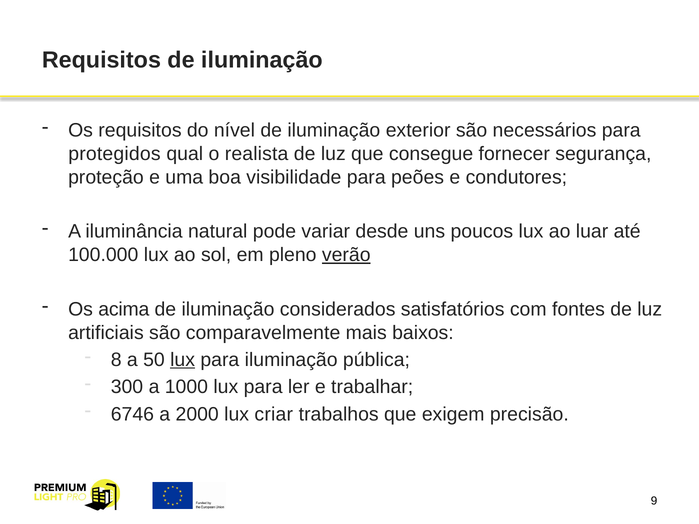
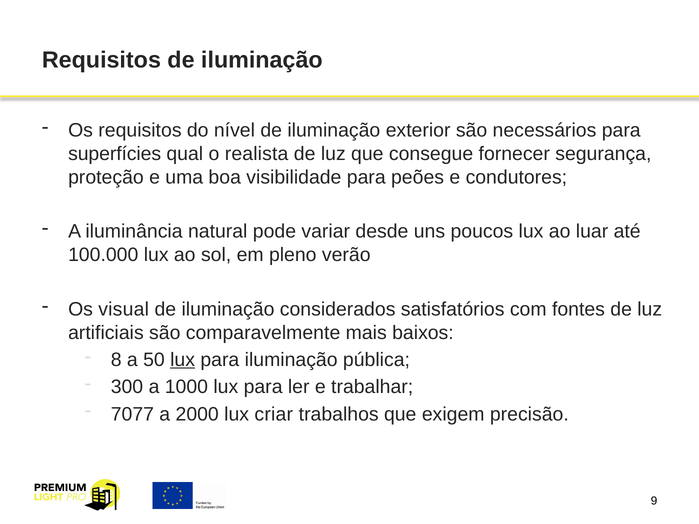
protegidos: protegidos -> superfícies (115, 154)
verão underline: present -> none (346, 255)
acima: acima -> visual (124, 309)
6746: 6746 -> 7077 (132, 414)
